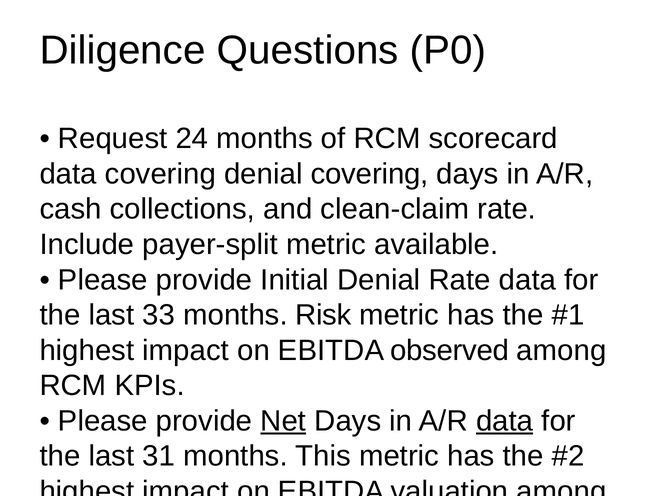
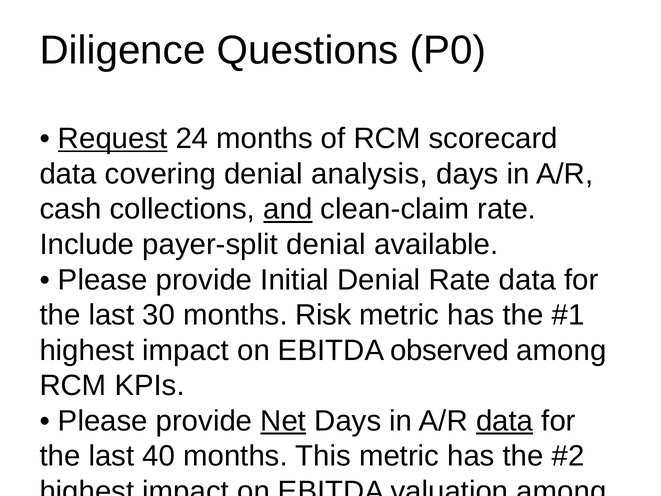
Request underline: none -> present (113, 139)
denial covering: covering -> analysis (369, 174)
and underline: none -> present (288, 209)
payer-split metric: metric -> denial (326, 244)
33: 33 -> 30 (159, 315)
31: 31 -> 40 (159, 456)
